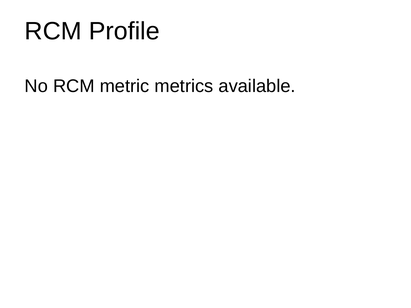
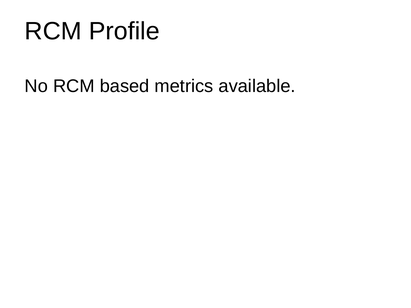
metric: metric -> based (125, 86)
